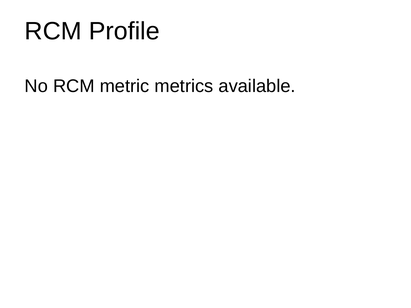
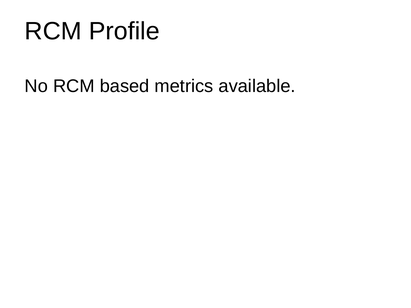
metric: metric -> based (125, 86)
